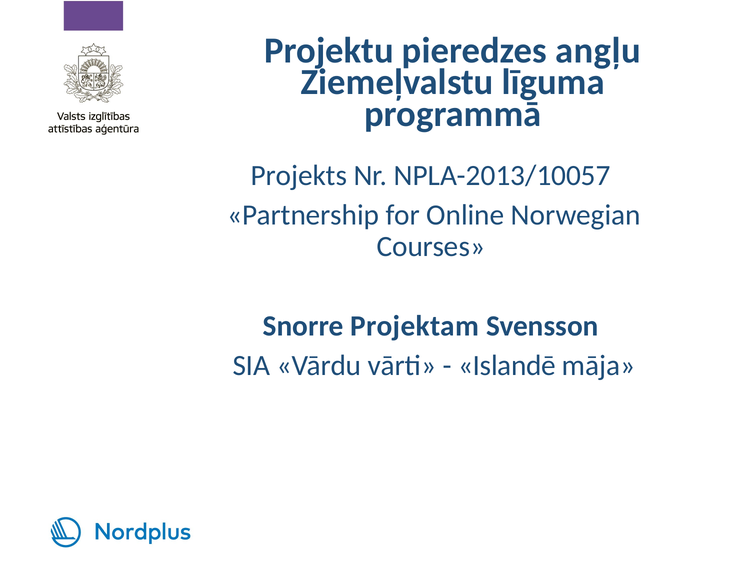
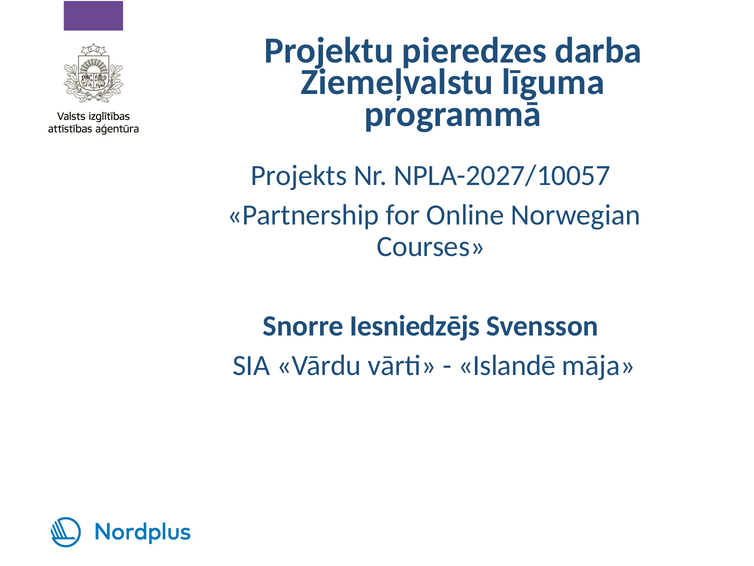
angļu: angļu -> darba (598, 50)
NPLA-2013/10057: NPLA-2013/10057 -> NPLA-2027/10057 (502, 175)
Projektam: Projektam -> Iesniedzējs (415, 326)
